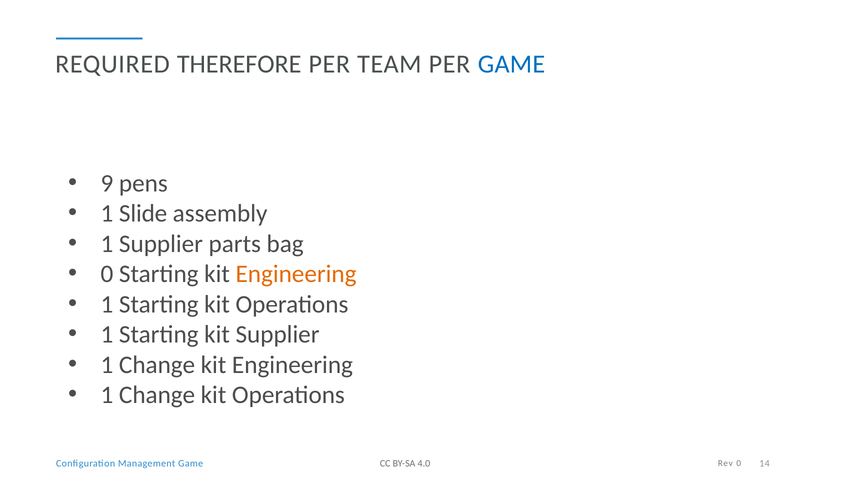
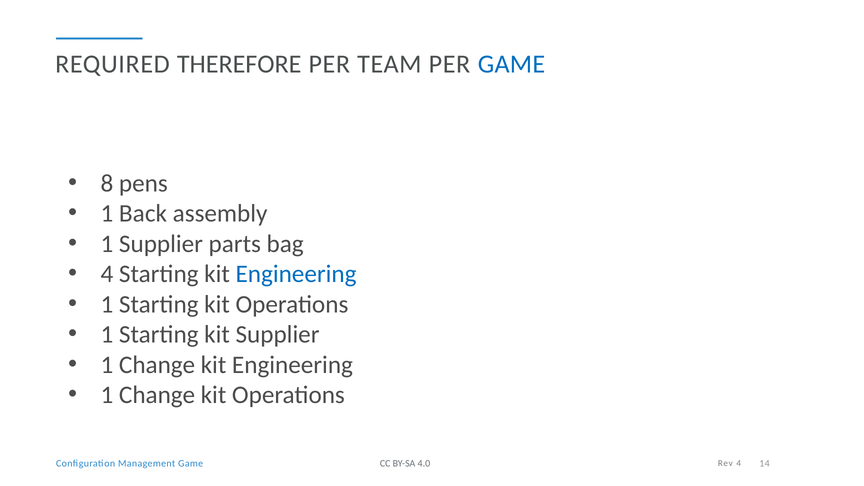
9: 9 -> 8 (107, 183)
Slide: Slide -> Back (143, 213)
0: 0 -> 4 (107, 274)
Engineering colour: orange -> blue (296, 274)
Rev 0: 0 -> 4 (739, 463)
